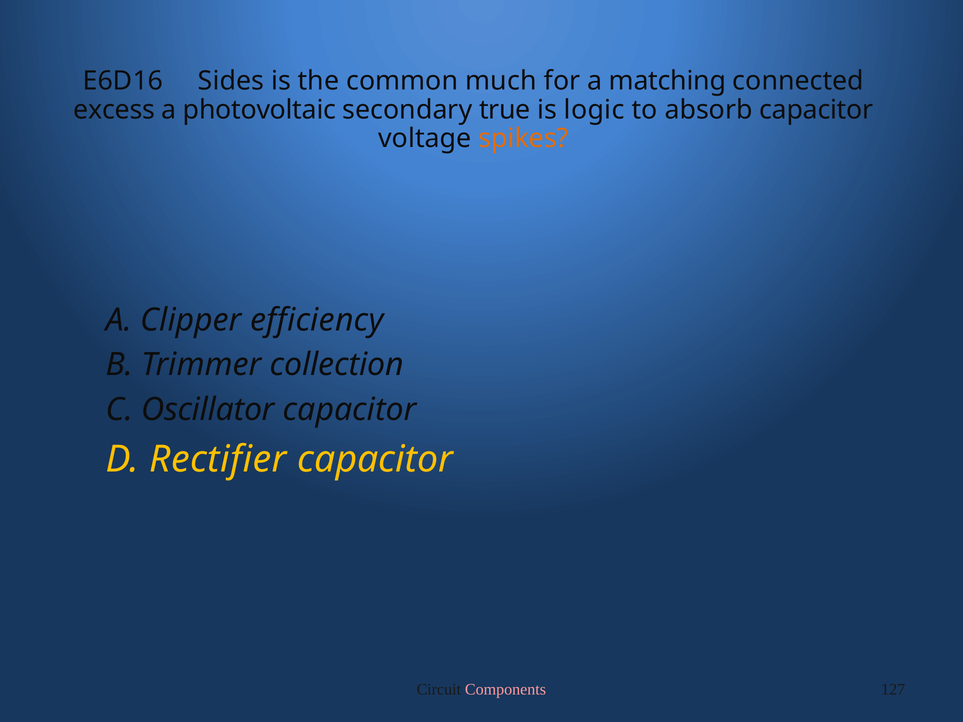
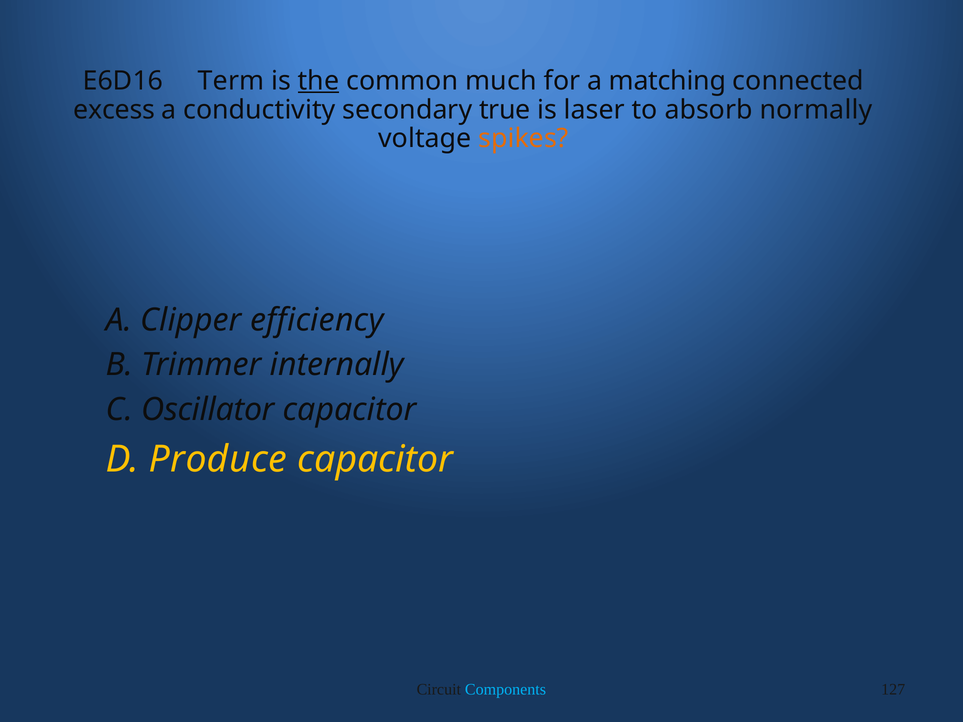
Sides: Sides -> Term (231, 81)
the underline: none -> present (318, 81)
photovoltaic: photovoltaic -> conductivity (259, 110)
logic: logic -> laser (594, 110)
absorb capacitor: capacitor -> normally (816, 110)
collection: collection -> internally (337, 365)
Rectifier: Rectifier -> Produce (218, 460)
Components colour: pink -> light blue (506, 690)
